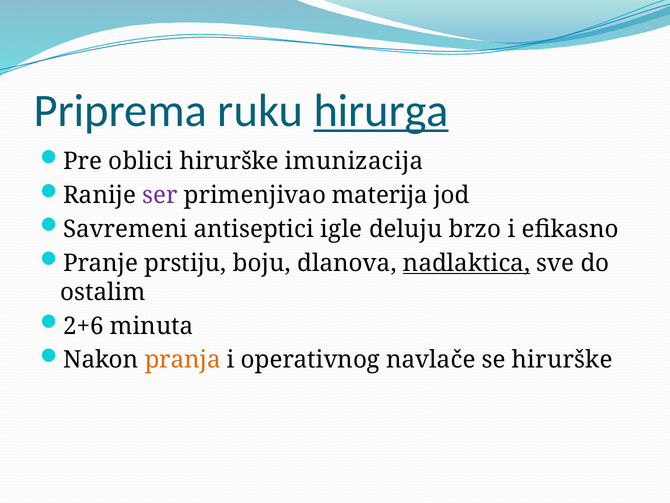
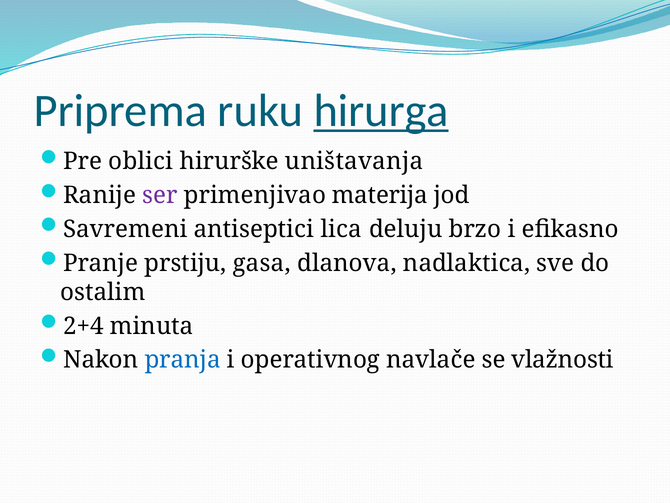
imunizacija: imunizacija -> uništavanja (354, 161)
igle: igle -> lica (341, 229)
boju: boju -> gasa (262, 263)
nadlaktica underline: present -> none (466, 263)
2+6: 2+6 -> 2+4 (83, 326)
pranja colour: orange -> blue (183, 360)
se hirurške: hirurške -> vlažnosti (563, 360)
